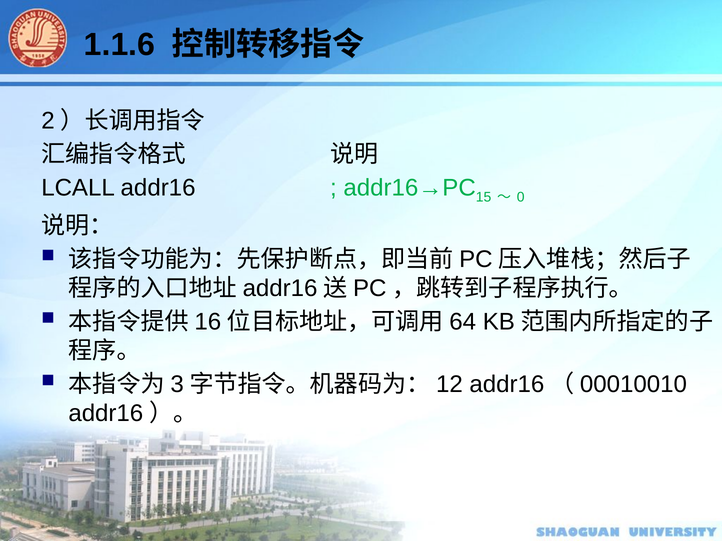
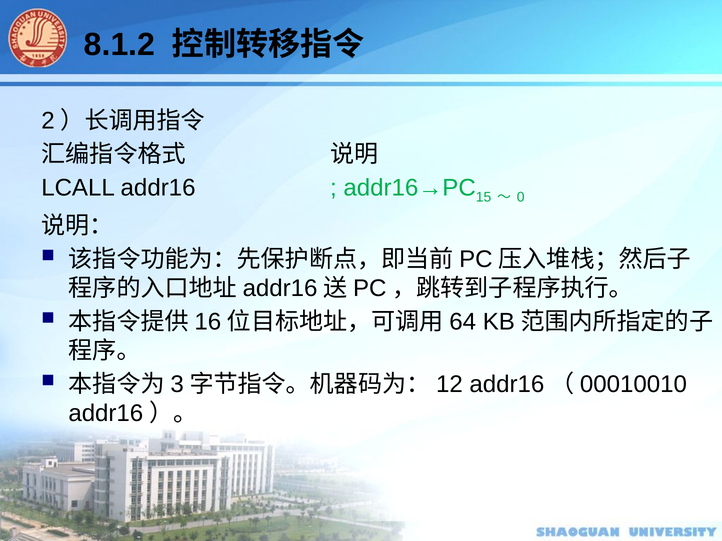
1.1.6: 1.1.6 -> 8.1.2 (119, 45)
